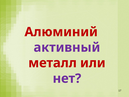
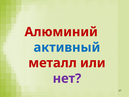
активный colour: purple -> blue (67, 47)
